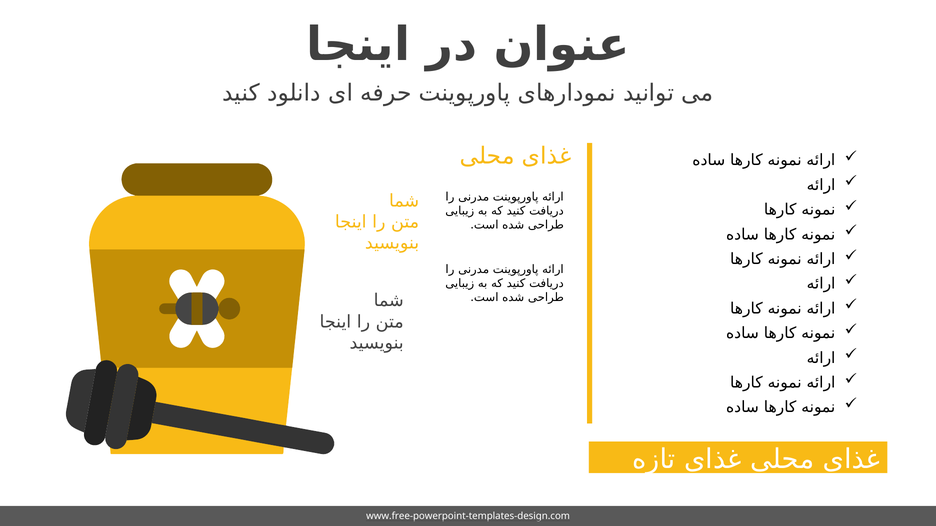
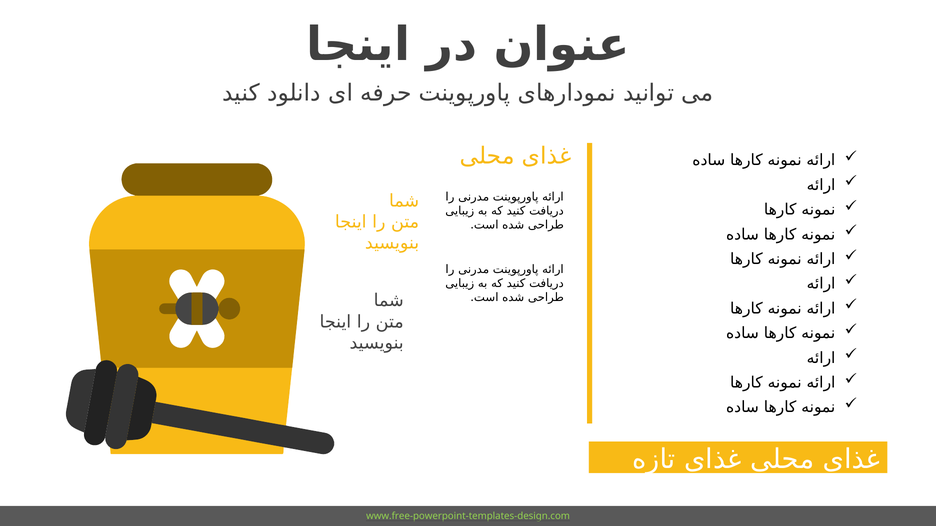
www.free-powerpoint-templates-design.com colour: white -> light green (468, 517)
